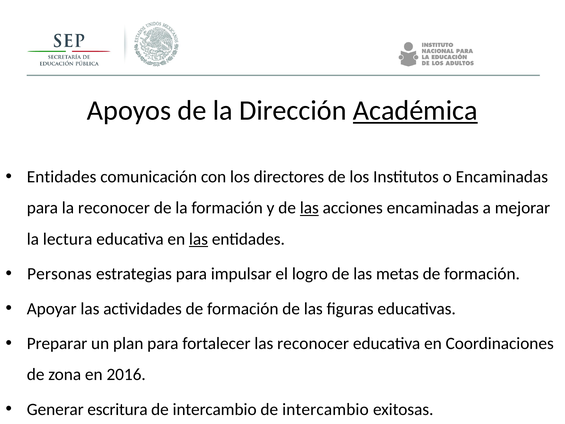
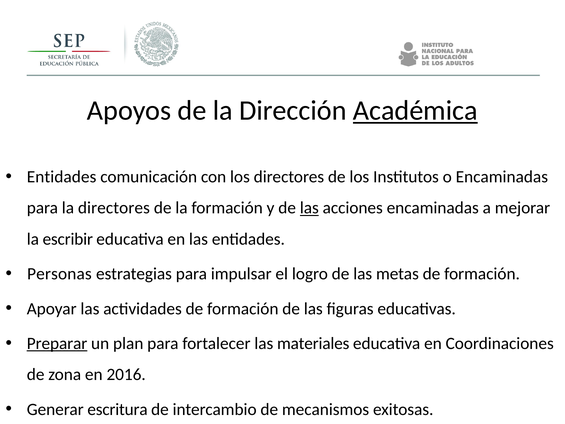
la reconocer: reconocer -> directores (114, 208)
lectura: lectura -> escribir (68, 239)
las underline: present -> none (198, 239)
Preparar underline: none -> present (57, 343)
las reconocer: reconocer -> materiales (313, 343)
intercambio de intercambio: intercambio -> mecanismos (326, 409)
